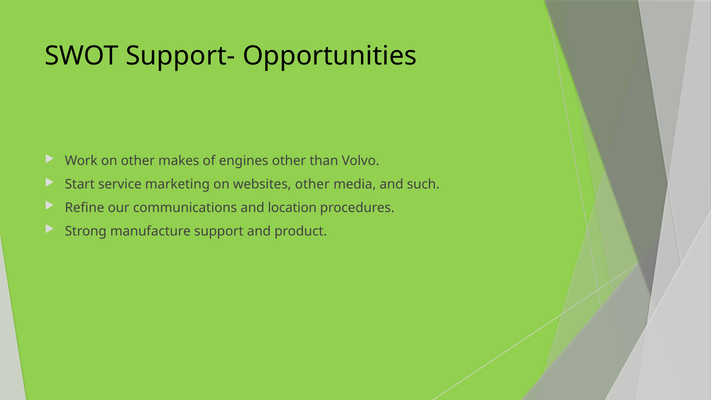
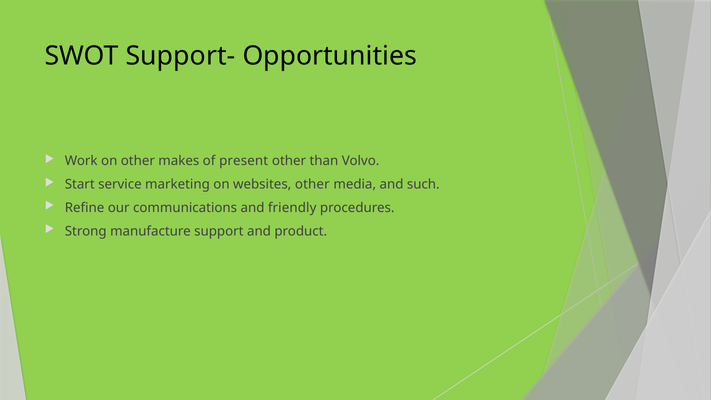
engines: engines -> present (244, 161)
location: location -> friendly (292, 208)
